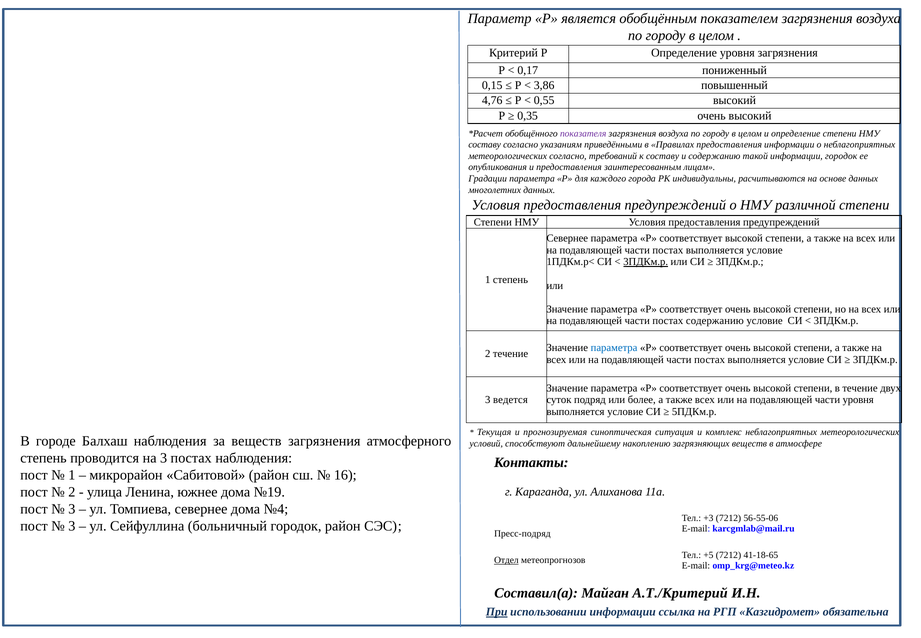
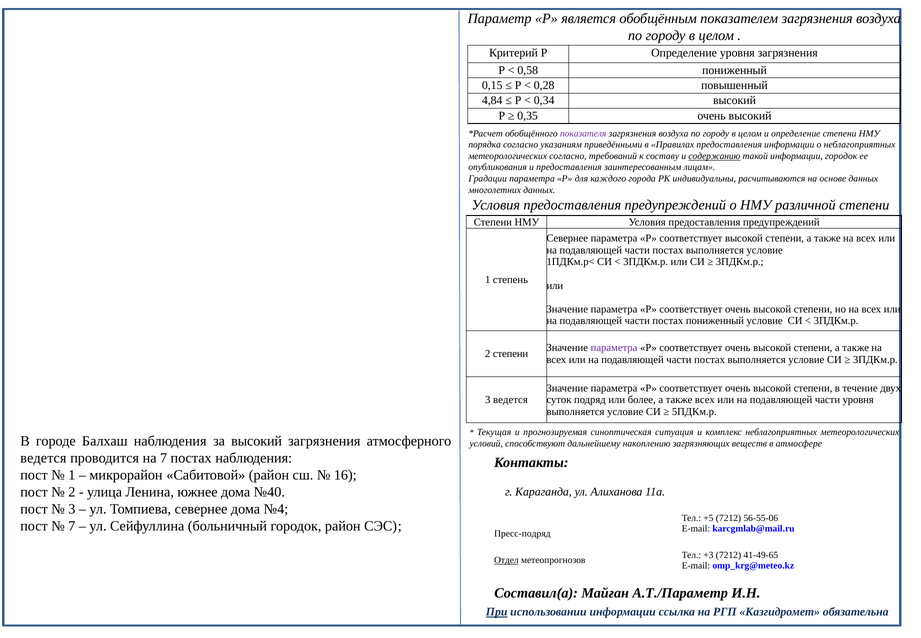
0,17: 0,17 -> 0,58 (528, 70)
3,86: 3,86 -> 0,28 (544, 85)
4,76: 4,76 -> 4,84 (492, 101)
0,55: 0,55 -> 0,34 (544, 101)
составу: составу -> порядка (485, 145)
содержанию underline: none -> present (714, 156)
3ПДКм.р underline: present -> none (646, 262)
постах содержанию: содержанию -> пониженный (715, 321)
параметра colour: blue -> purple (614, 348)
2 течение: течение -> степени (511, 354)
за веществ: веществ -> высокий (257, 441)
степень: степень -> ведется (43, 458)
на 3: 3 -> 7 (164, 458)
№19: №19 -> №40 (269, 492)
+3: +3 -> +5 (708, 518)
3: 3 -> 7 (72, 526)
+5: +5 -> +3 (708, 555)
41-18-65: 41-18-65 -> 41-49-65 (761, 555)
А.Т./Критерий: А.Т./Критерий -> А.Т./Параметр (680, 593)
